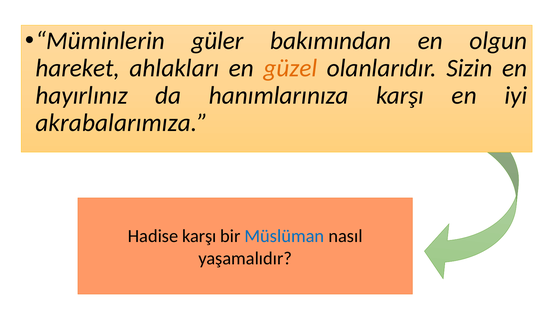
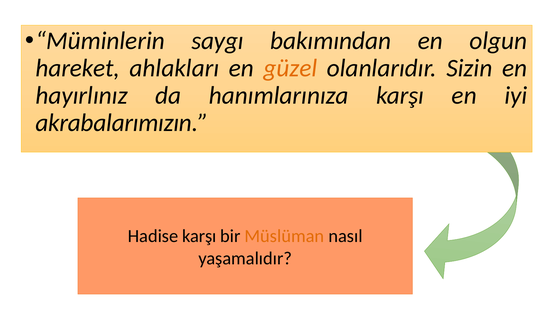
güler: güler -> saygı (218, 41)
akrabalarımıza: akrabalarımıza -> akrabalarımızın (122, 123)
Müslüman colour: blue -> orange (284, 236)
